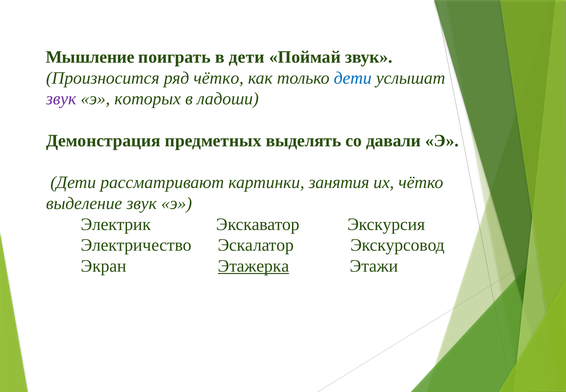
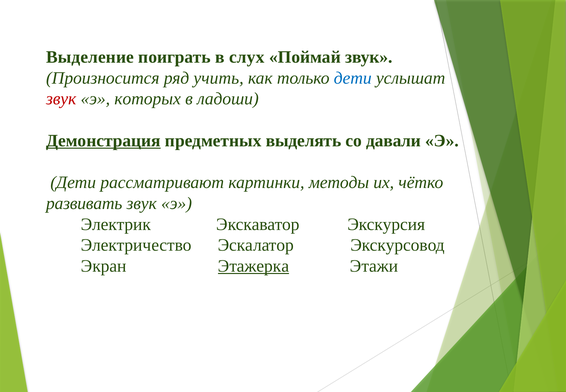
Мышление: Мышление -> Выделение (90, 57)
в дети: дети -> слух (247, 57)
ряд чётко: чётко -> учить (219, 78)
звук colour: purple -> red (61, 99)
Демонстрация underline: none -> present (103, 141)
занятия: занятия -> методы (339, 182)
выделение: выделение -> развивать (84, 203)
